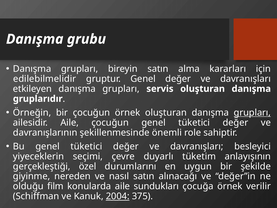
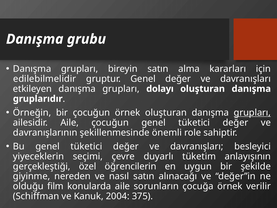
servis: servis -> dolayı (160, 89)
durumlarını: durumlarını -> öğrencilerin (131, 166)
sundukları: sundukları -> sorunların (156, 186)
2004 underline: present -> none (118, 196)
